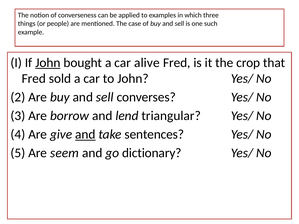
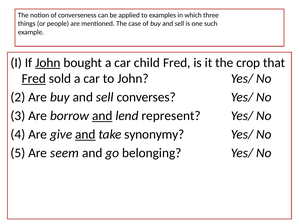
alive: alive -> child (147, 63)
Fred underline: none -> present (34, 79)
and underline: none -> present (102, 116)
triangular: triangular -> represent (171, 116)
sentences: sentences -> synonymy (154, 135)
dictionary: dictionary -> belonging (152, 153)
